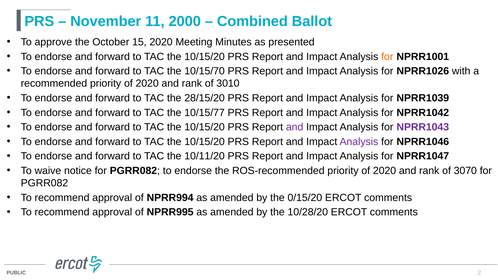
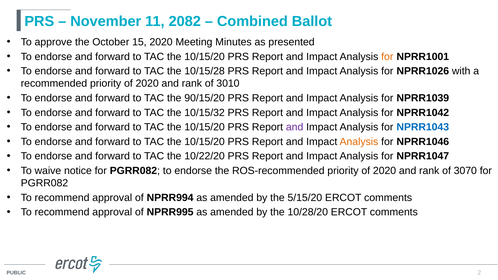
2000: 2000 -> 2082 (185, 22)
10/15/70: 10/15/70 -> 10/15/28 (205, 71)
28/15/20: 28/15/20 -> 90/15/20 (205, 98)
10/15/77: 10/15/77 -> 10/15/32 (205, 113)
NPRR1043 colour: purple -> blue (423, 127)
Analysis colour: purple -> orange (359, 142)
10/11/20: 10/11/20 -> 10/22/20 (205, 156)
0/15/20: 0/15/20 -> 5/15/20 (305, 198)
